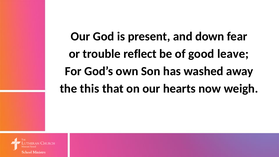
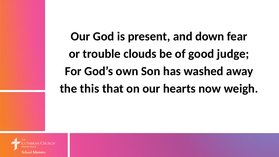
reflect: reflect -> clouds (140, 54)
leave: leave -> judge (233, 54)
